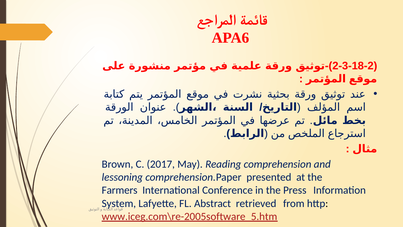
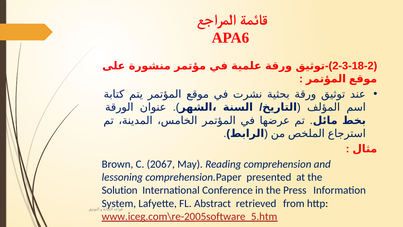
2017: 2017 -> 2067 (161, 164)
Farmers: Farmers -> Solution (120, 190)
